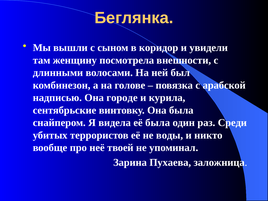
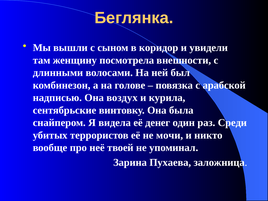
городе: городе -> воздух (122, 98)
её была: была -> денег (158, 123)
воды: воды -> мочи (170, 135)
